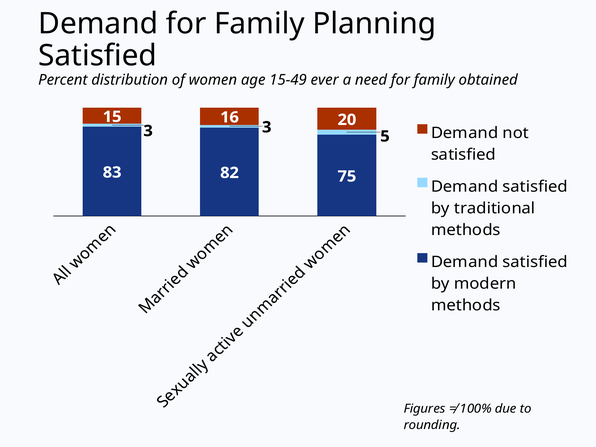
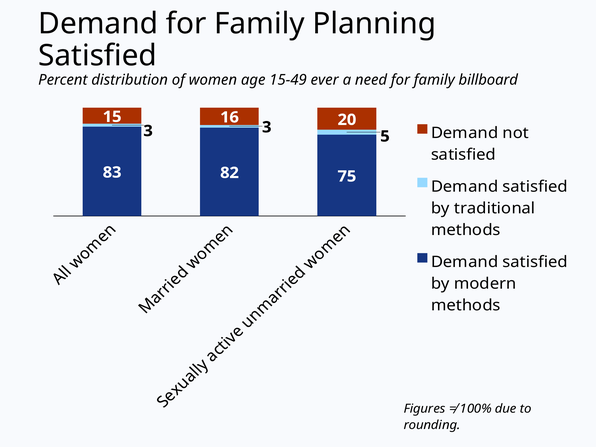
obtained: obtained -> billboard (488, 80)
